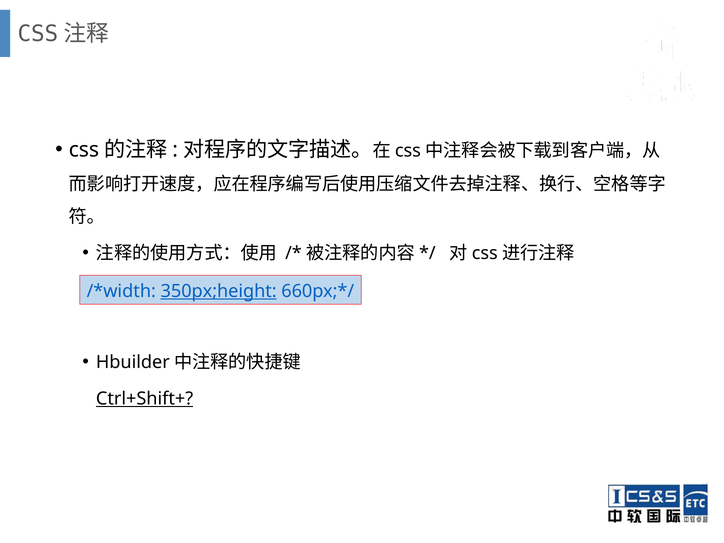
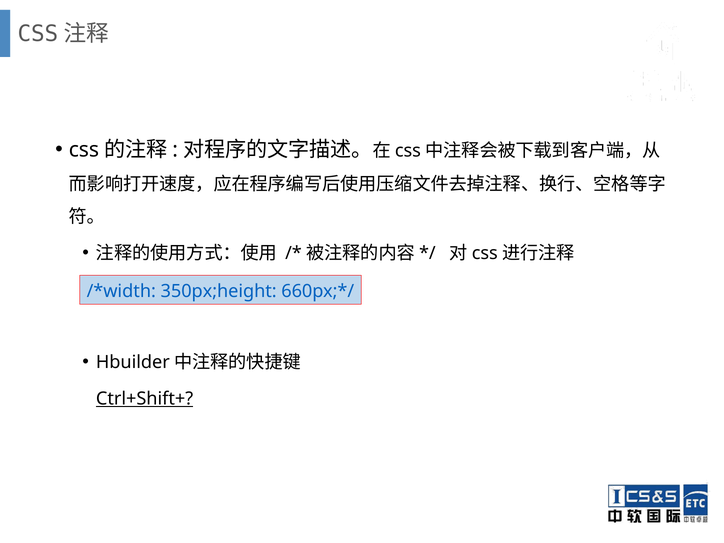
350px;height underline: present -> none (219, 291)
